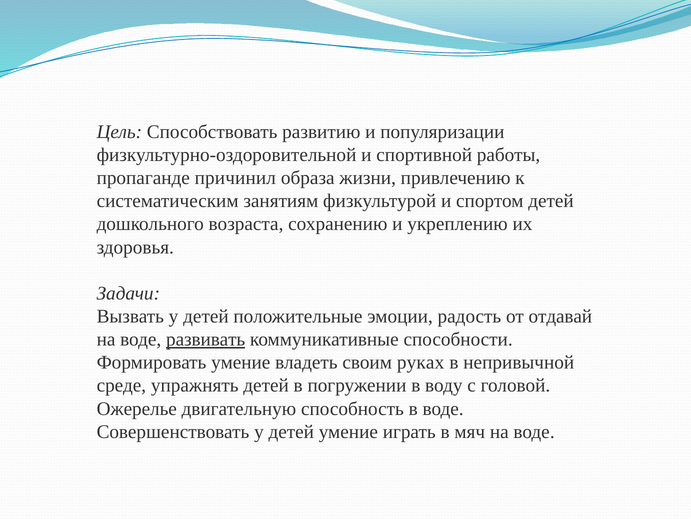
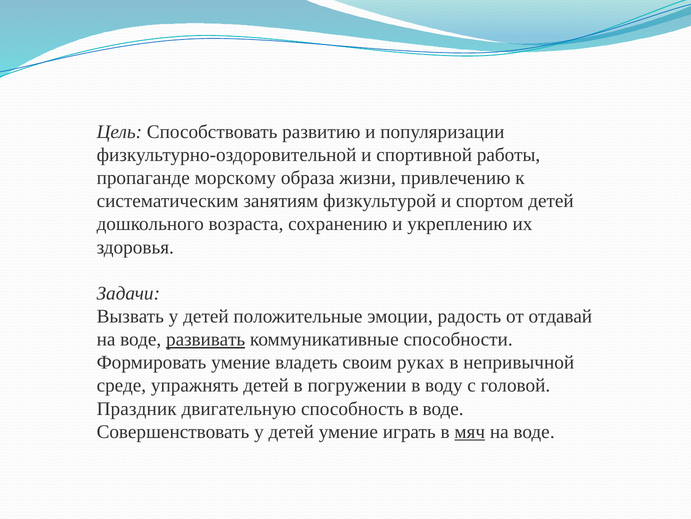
причинил: причинил -> морскому (235, 178)
Ожерелье: Ожерелье -> Праздник (137, 408)
мяч underline: none -> present (470, 431)
